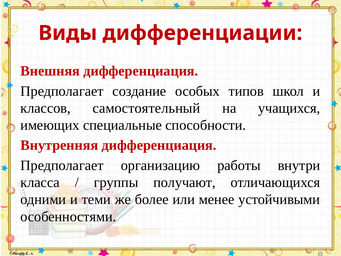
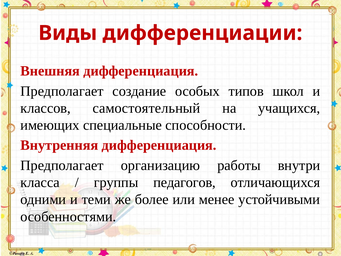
получают: получают -> педагогов (185, 182)
